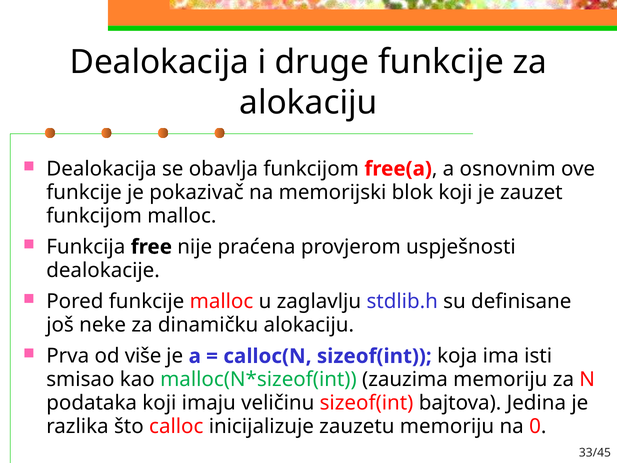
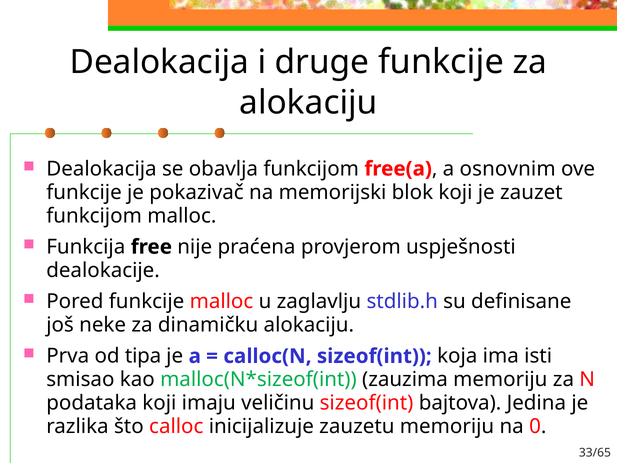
više: više -> tipa (143, 356)
33/45: 33/45 -> 33/65 (595, 452)
